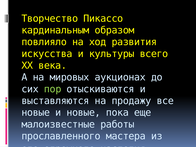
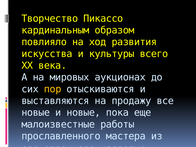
пор colour: light green -> yellow (53, 89)
